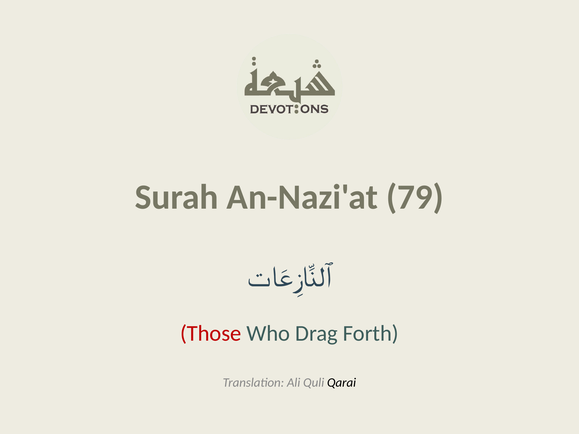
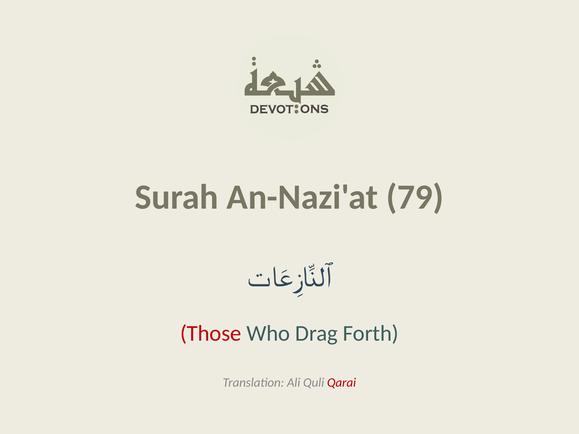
Qarai colour: black -> red (342, 383)
